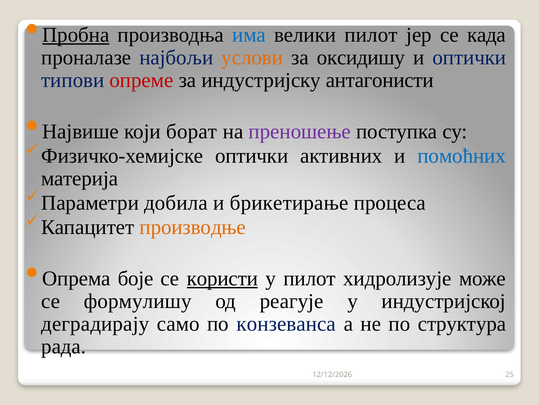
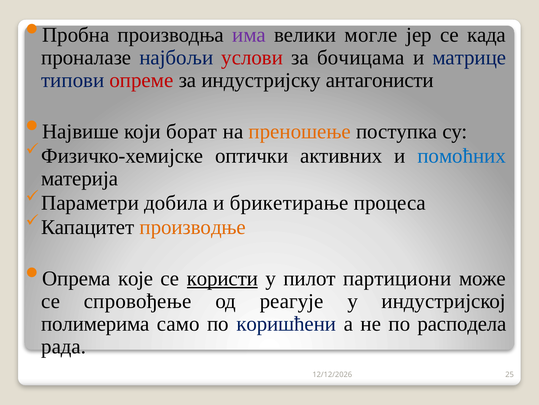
Пробна underline: present -> none (76, 35)
има colour: blue -> purple (249, 35)
велики пилот: пилот -> могле (371, 35)
услови colour: orange -> red (252, 57)
оксидишу: оксидишу -> бочицама (361, 57)
и оптички: оптички -> матрице (469, 57)
преношење colour: purple -> orange (300, 131)
боје: боје -> које (136, 278)
хидролизује: хидролизује -> партициони (397, 278)
формулишу: формулишу -> спровођење (138, 301)
деградирају: деградирају -> полимерима (95, 323)
конзеванса: конзеванса -> коришћени (286, 323)
структура: структура -> расподела (462, 323)
